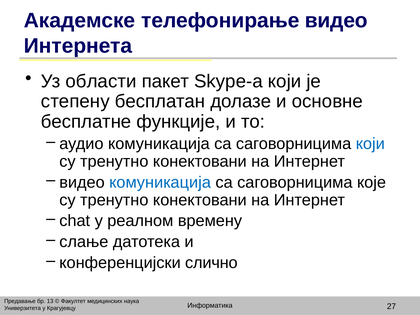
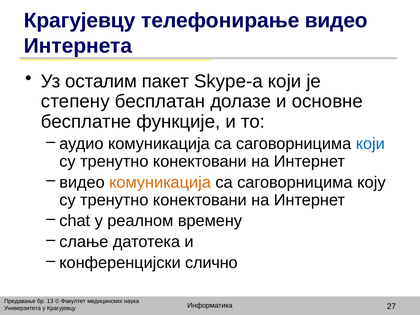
Академске: Академске -> Крагујевцу (80, 21)
области: области -> осталим (101, 81)
комуникација colour: blue -> orange (160, 182)
које: које -> коју (371, 182)
